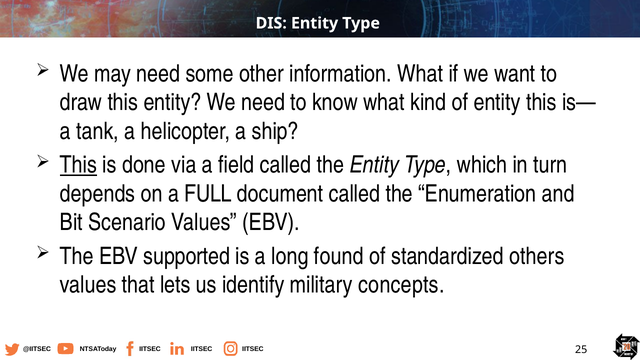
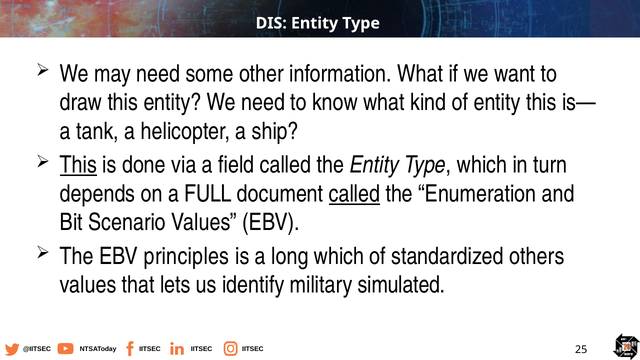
called underline: none -> present (354, 194)
supported: supported -> principles (187, 256)
long found: found -> which (339, 256)
concepts: concepts -> simulated (402, 285)
